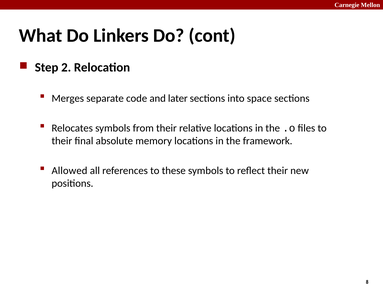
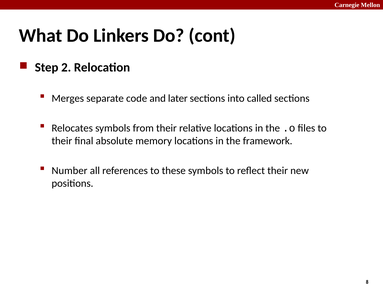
space: space -> called (259, 98)
Allowed: Allowed -> Number (70, 171)
